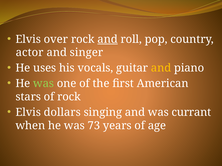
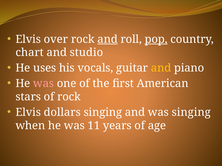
pop underline: none -> present (156, 39)
actor: actor -> chart (30, 53)
singer: singer -> studio (86, 53)
was colour: light green -> pink (44, 84)
was currant: currant -> singing (191, 113)
73: 73 -> 11 (94, 126)
